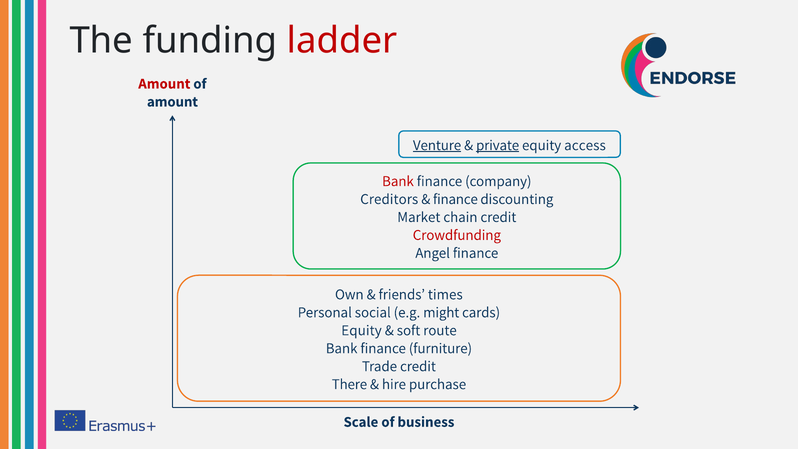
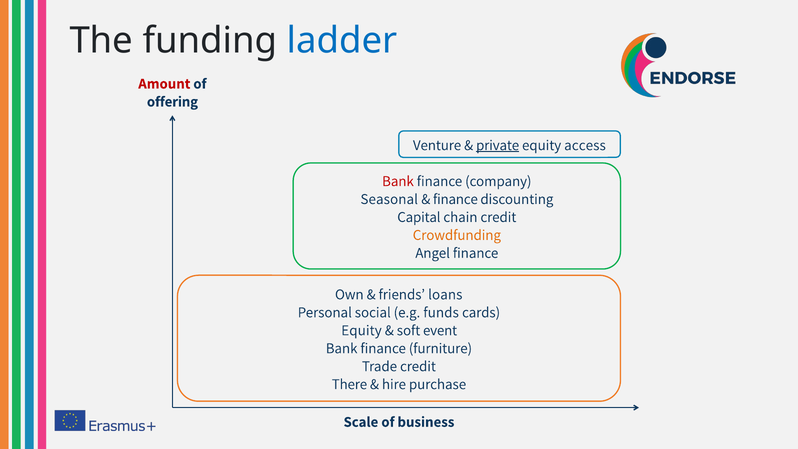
ladder colour: red -> blue (342, 41)
amount: amount -> offering (172, 102)
Venture underline: present -> none (437, 145)
Creditors: Creditors -> Seasonal (389, 199)
Market: Market -> Capital (419, 217)
Crowdfunding colour: red -> orange (457, 235)
times: times -> loans (445, 294)
might: might -> funds (441, 312)
route: route -> event (440, 330)
